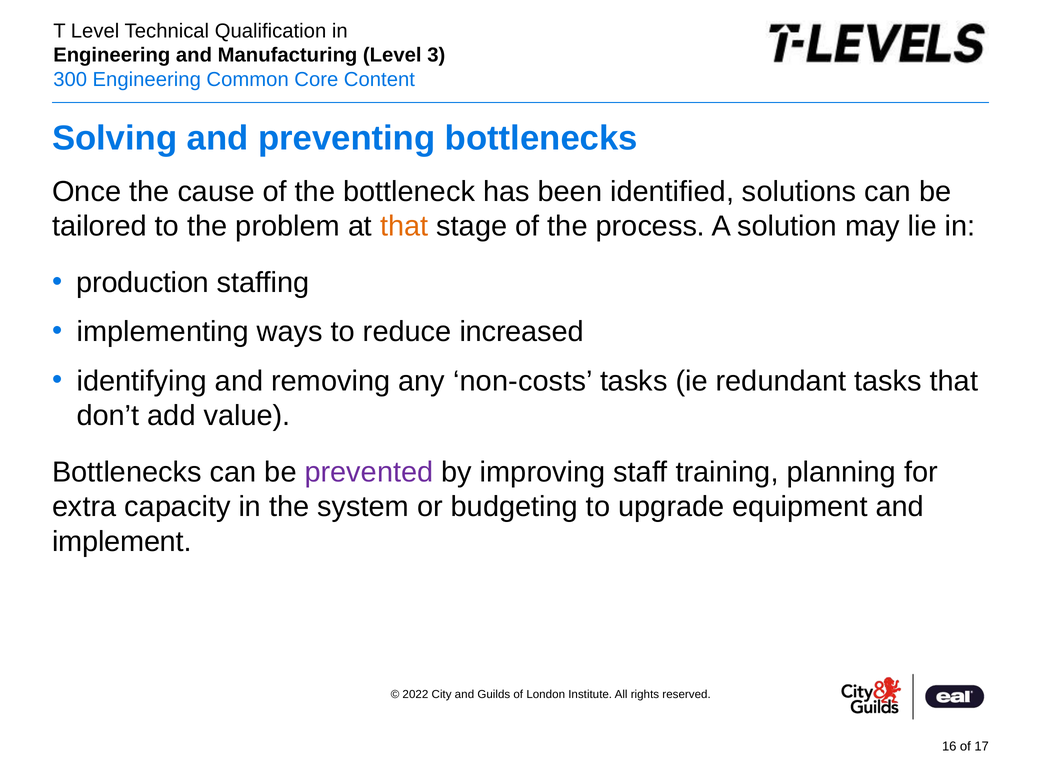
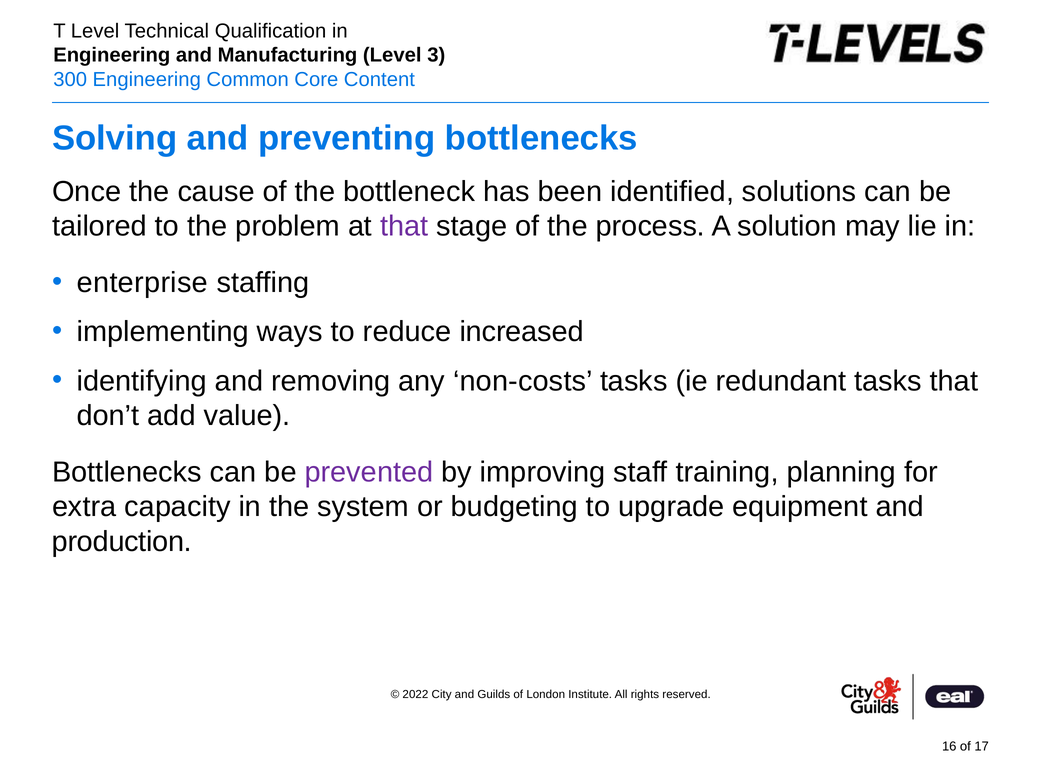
that colour: orange -> purple (404, 226)
production: production -> enterprise (142, 283)
implement: implement -> production (122, 541)
